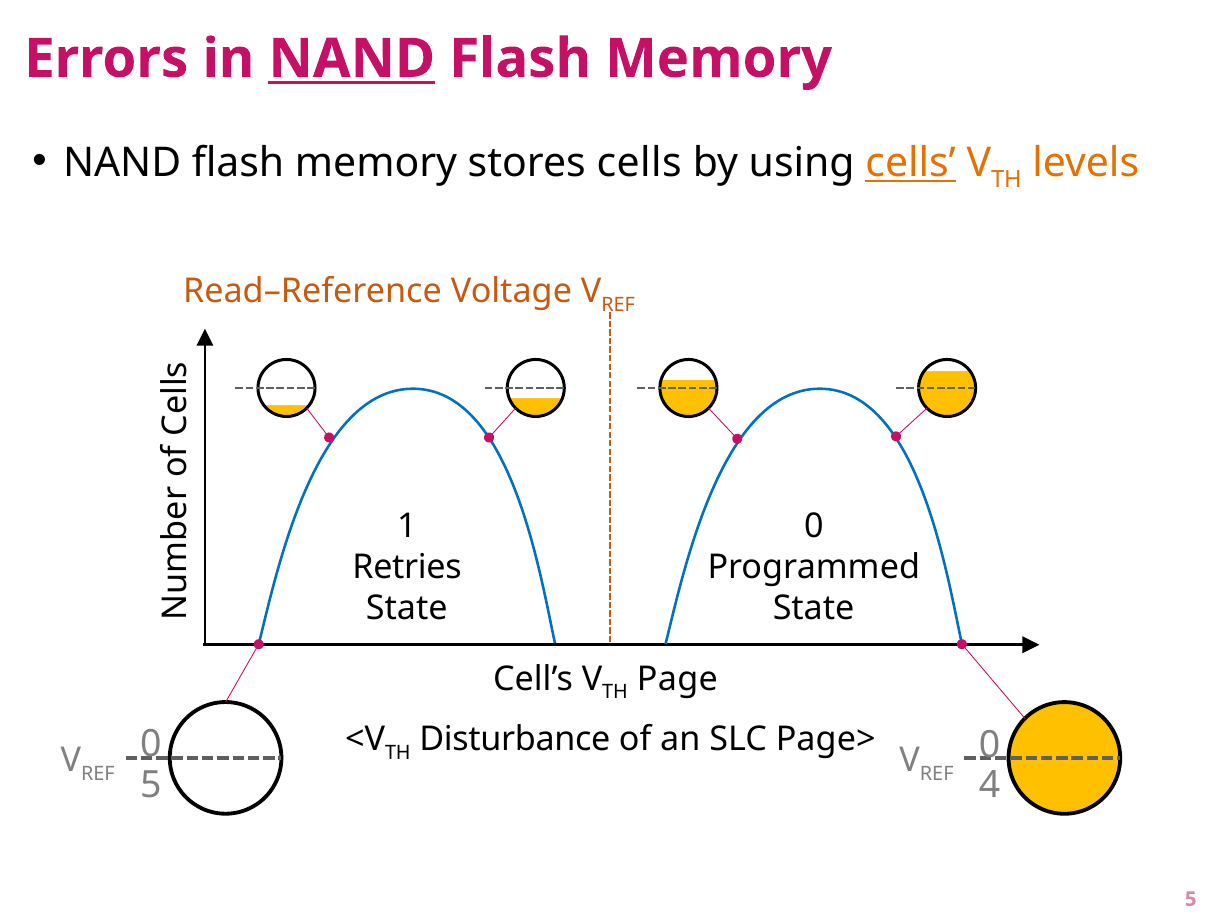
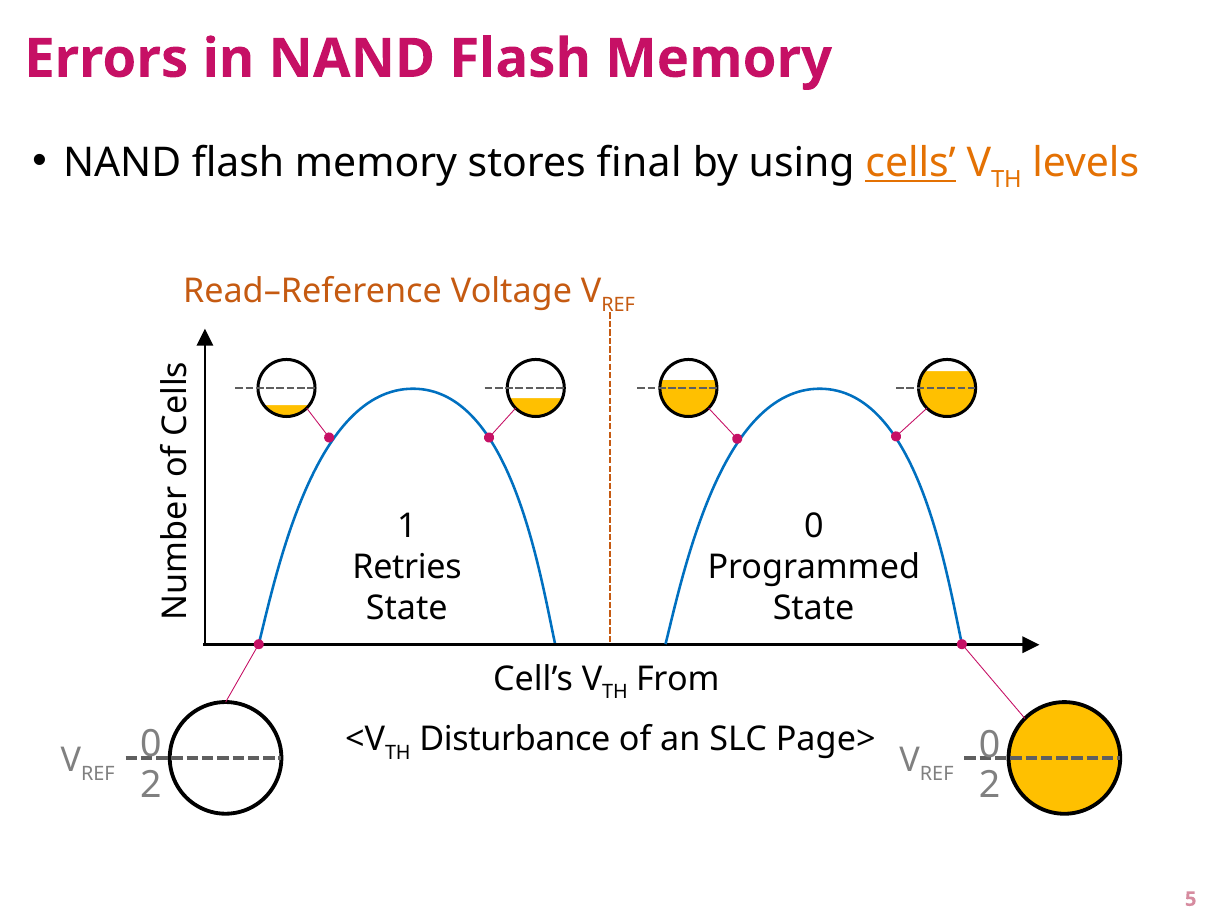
NAND underline: present -> none (352, 59)
stores cells: cells -> final (639, 163)
Page: Page -> From (678, 679)
4: 4 -> 2 (990, 785)
5: 5 -> 2 (151, 785)
